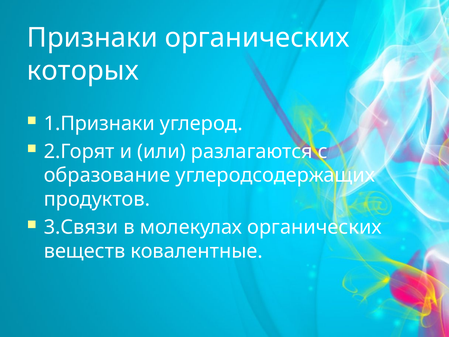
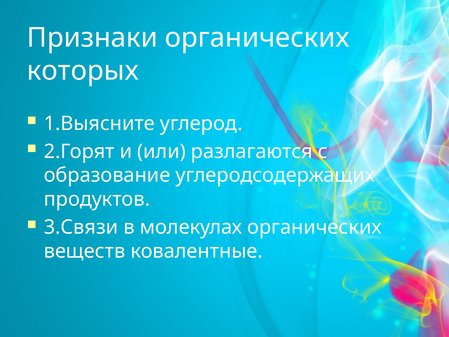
1.Признаки: 1.Признаки -> 1.Выясните (99, 123)
